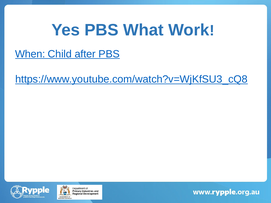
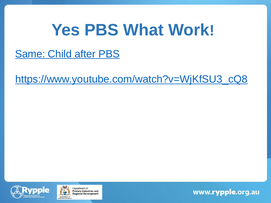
When: When -> Same (30, 54)
